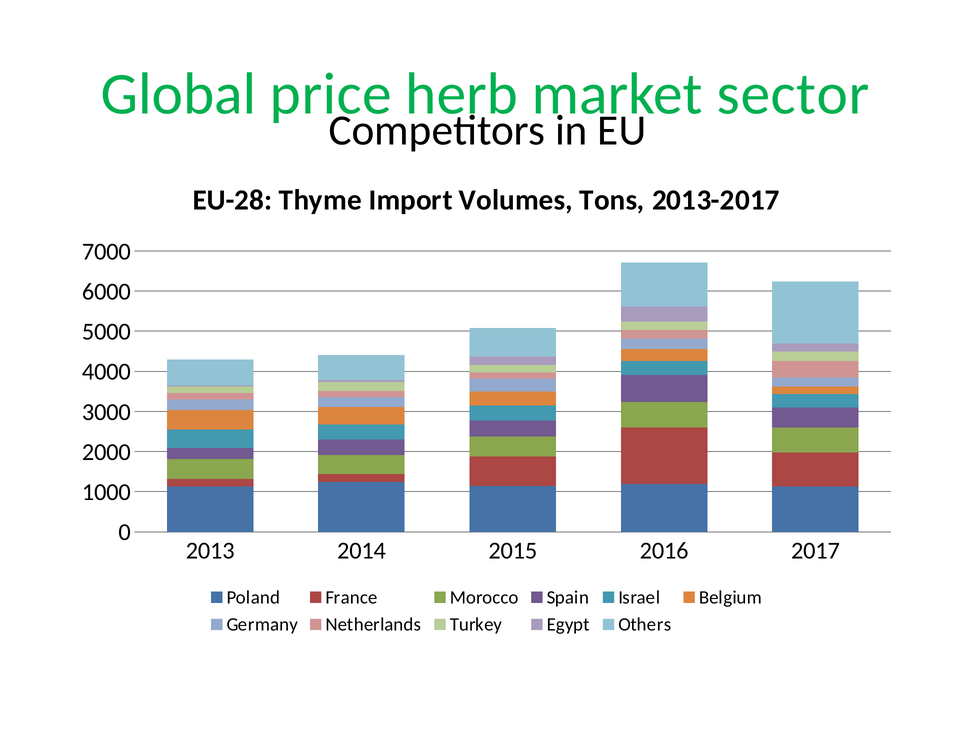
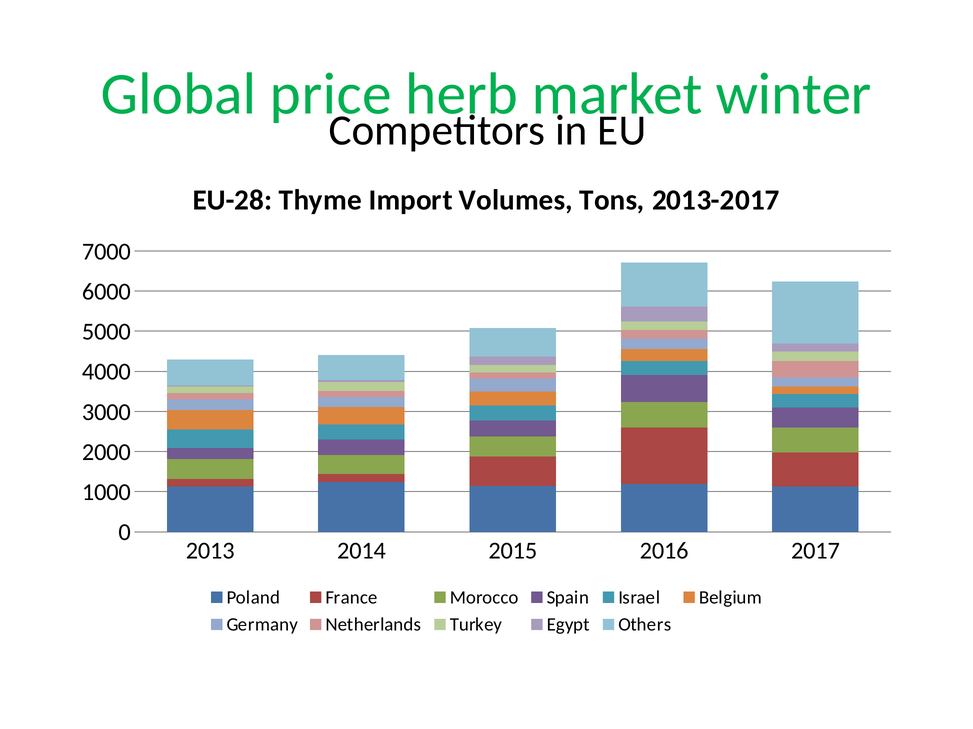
sector: sector -> winter (794, 94)
